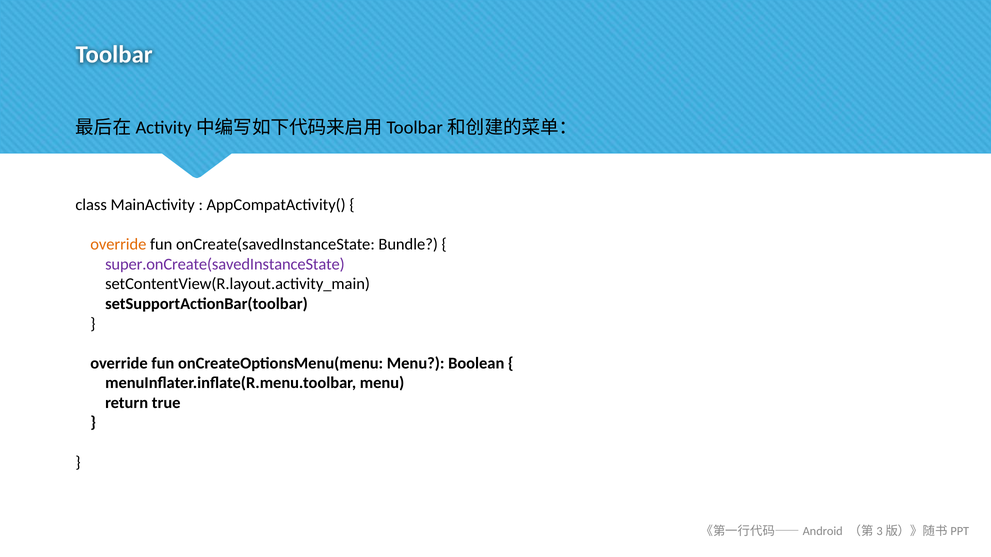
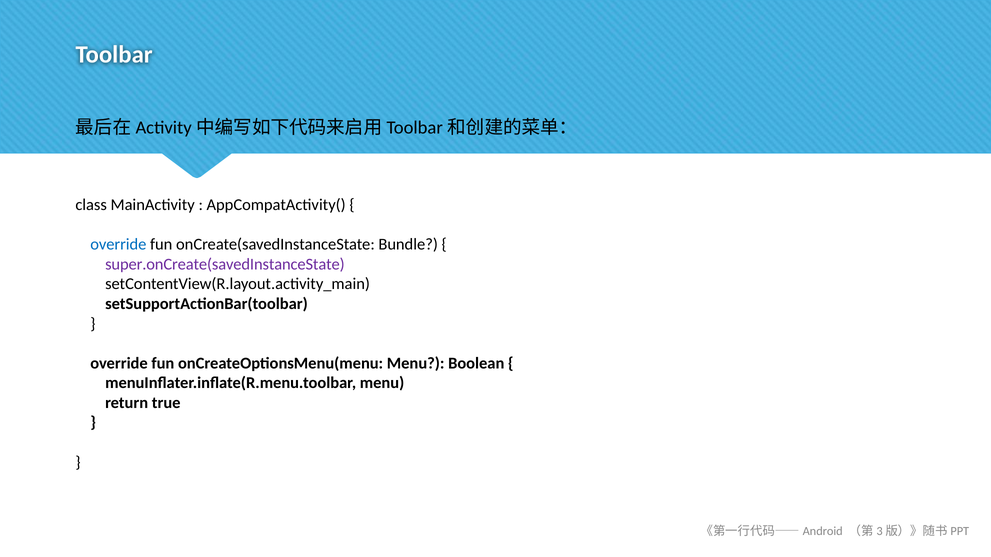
override colour: orange -> blue (118, 245)
